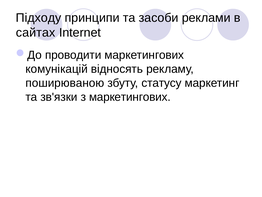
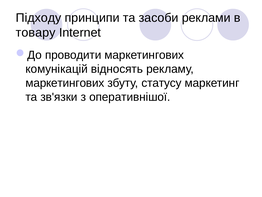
сайтах: сайтах -> товару (36, 33)
поширюваною: поширюваною -> маркетингових (65, 83)
з маркетингових: маркетингових -> оперативнішої (130, 97)
